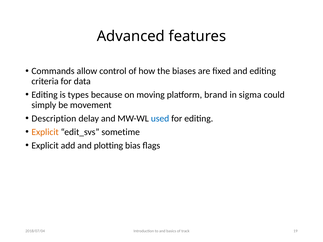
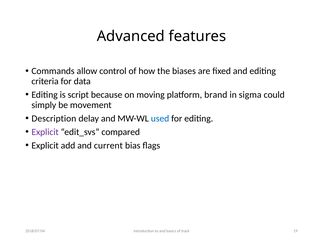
types: types -> script (78, 95)
Explicit colour: orange -> purple (45, 132)
sometime: sometime -> compared (121, 132)
plotting: plotting -> current (108, 146)
